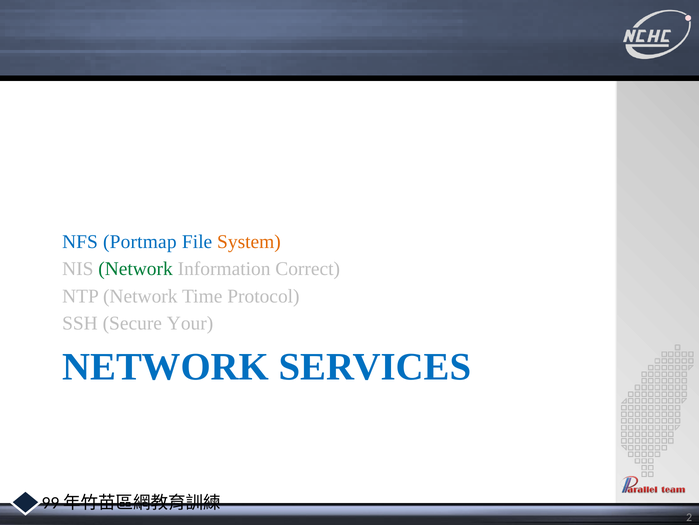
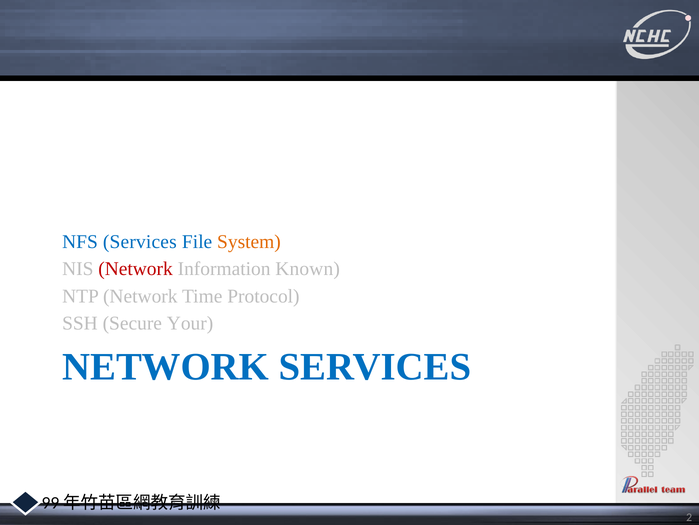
NFS Portmap: Portmap -> Services (140, 241)
Network colour: green -> red (136, 269)
Correct: Correct -> Known (308, 269)
